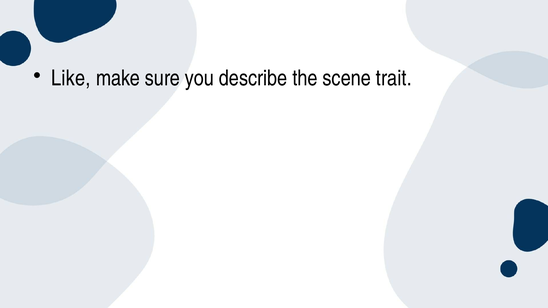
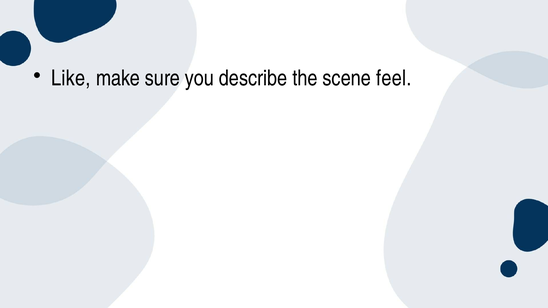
trait: trait -> feel (394, 78)
